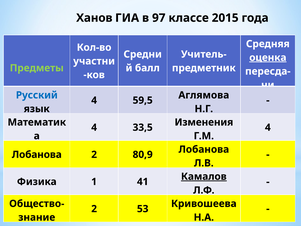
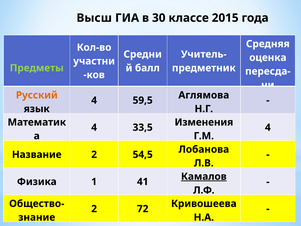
Ханов: Ханов -> Высш (94, 18)
97: 97 -> 30 (159, 18)
оценка underline: present -> none (268, 58)
Русский colour: blue -> orange (37, 95)
Лобанова: Лобанова -> Название (37, 154)
80,9: 80,9 -> 54,5 (143, 154)
53: 53 -> 72 (143, 209)
